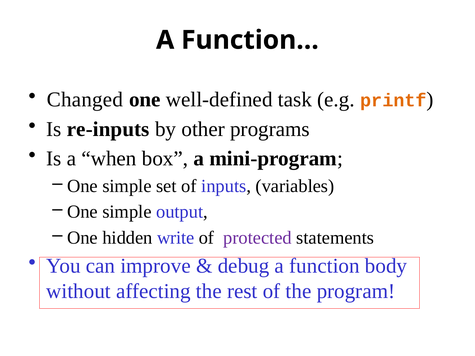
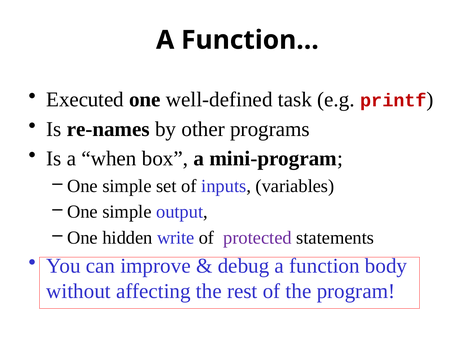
Changed: Changed -> Executed (85, 100)
printf colour: orange -> red (393, 101)
re-inputs: re-inputs -> re-names (108, 129)
